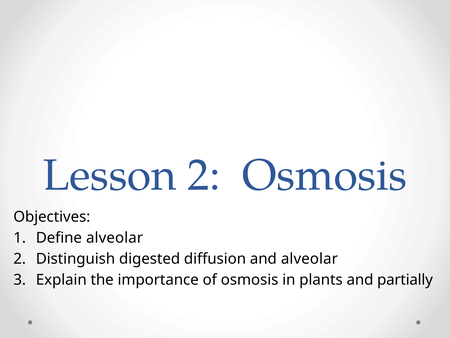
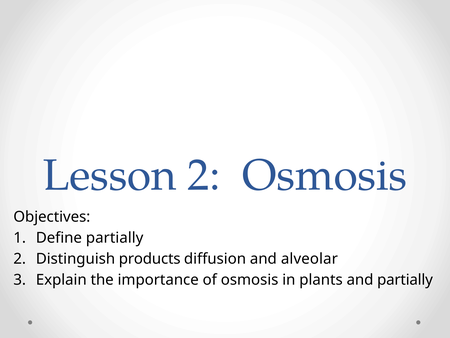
Define alveolar: alveolar -> partially (115, 237)
digested: digested -> products (150, 258)
